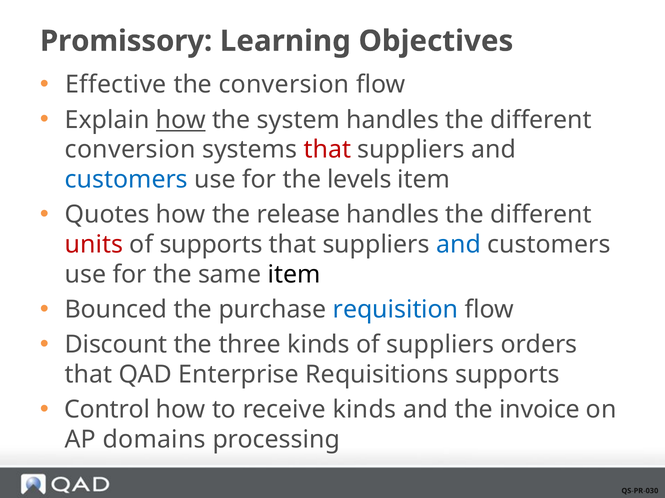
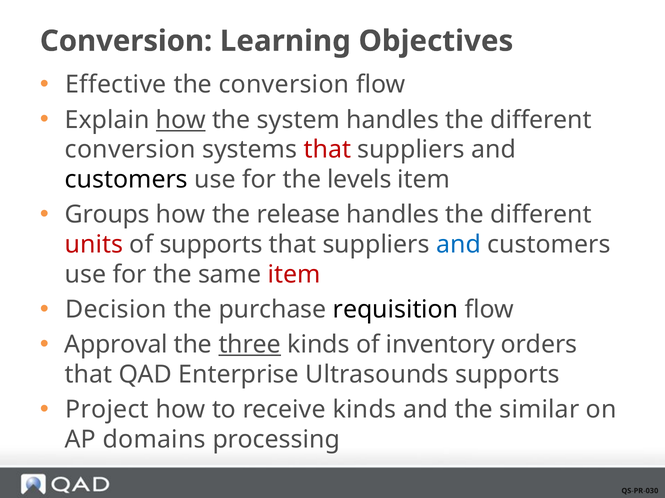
Promissory: Promissory -> Conversion (126, 41)
customers colour: blue -> black (126, 180)
Quotes: Quotes -> Groups (107, 215)
item colour: black -> red (294, 275)
Bounced: Bounced -> Decision (116, 310)
requisition colour: blue -> black (396, 310)
Discount: Discount -> Approval (116, 345)
three underline: none -> present (250, 345)
of suppliers: suppliers -> inventory (440, 345)
Requisitions: Requisitions -> Ultrasounds (377, 375)
Control: Control -> Project (107, 410)
invoice: invoice -> similar (539, 410)
